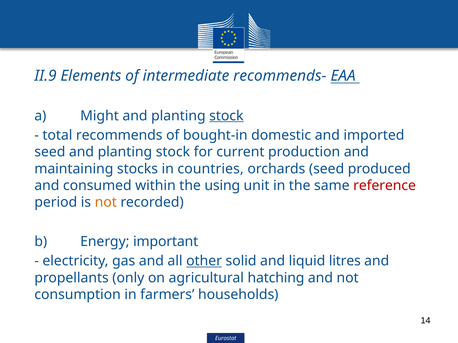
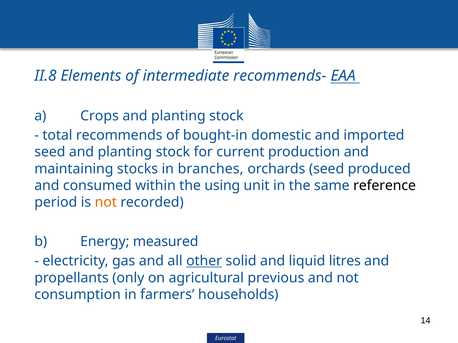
II.9: II.9 -> II.8 (45, 76)
Might: Might -> Crops (99, 116)
stock underline: present -> none (226, 116)
countries: countries -> branches (211, 169)
reference colour: red -> black (385, 186)
important: important -> measured (166, 242)
hatching: hatching -> previous (276, 278)
